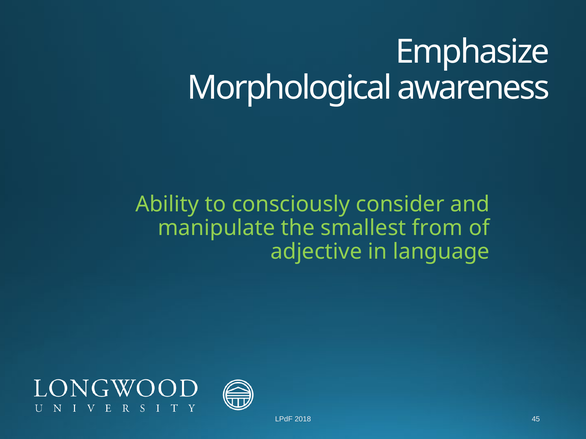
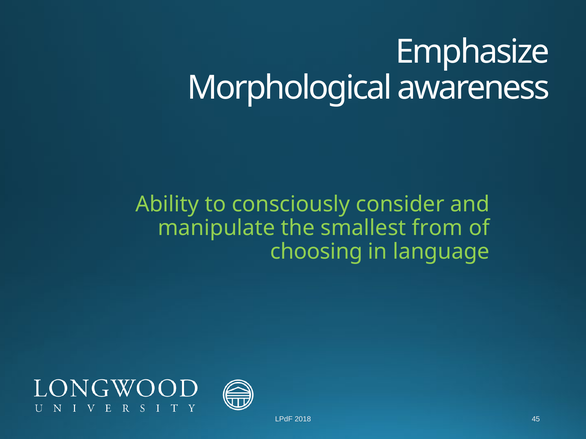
adjective: adjective -> choosing (316, 252)
